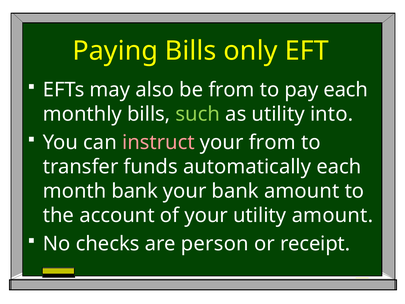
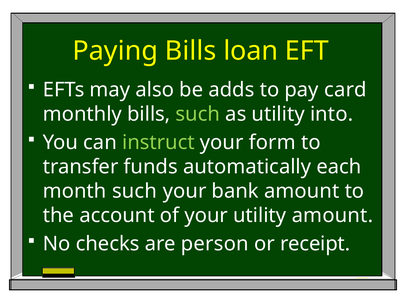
only: only -> loan (251, 51)
be from: from -> adds (231, 90)
pay each: each -> card (346, 90)
instruct colour: pink -> light green (158, 142)
your from: from -> form (272, 142)
month bank: bank -> such (135, 191)
